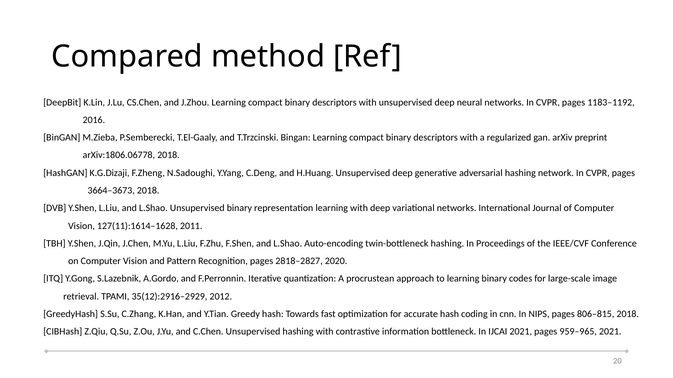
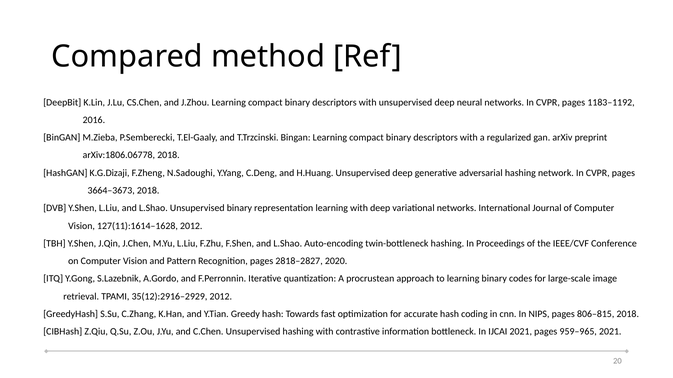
127(11):1614–1628 2011: 2011 -> 2012 (191, 226)
